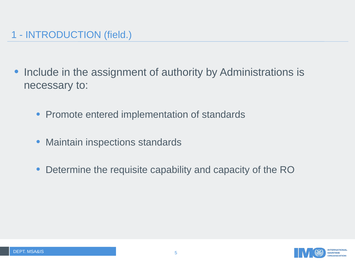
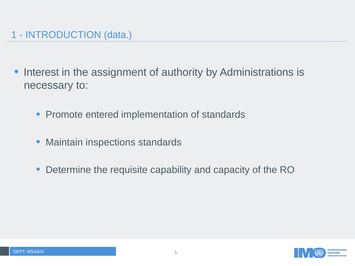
field: field -> data (118, 35)
Include: Include -> Interest (41, 72)
